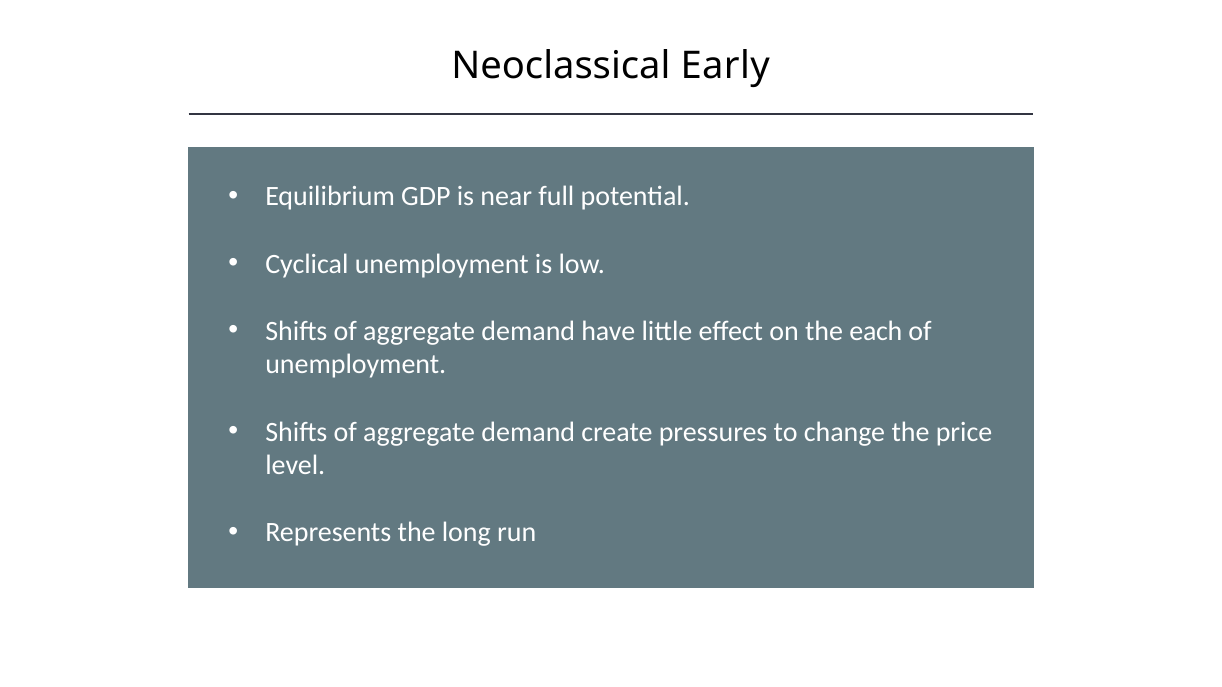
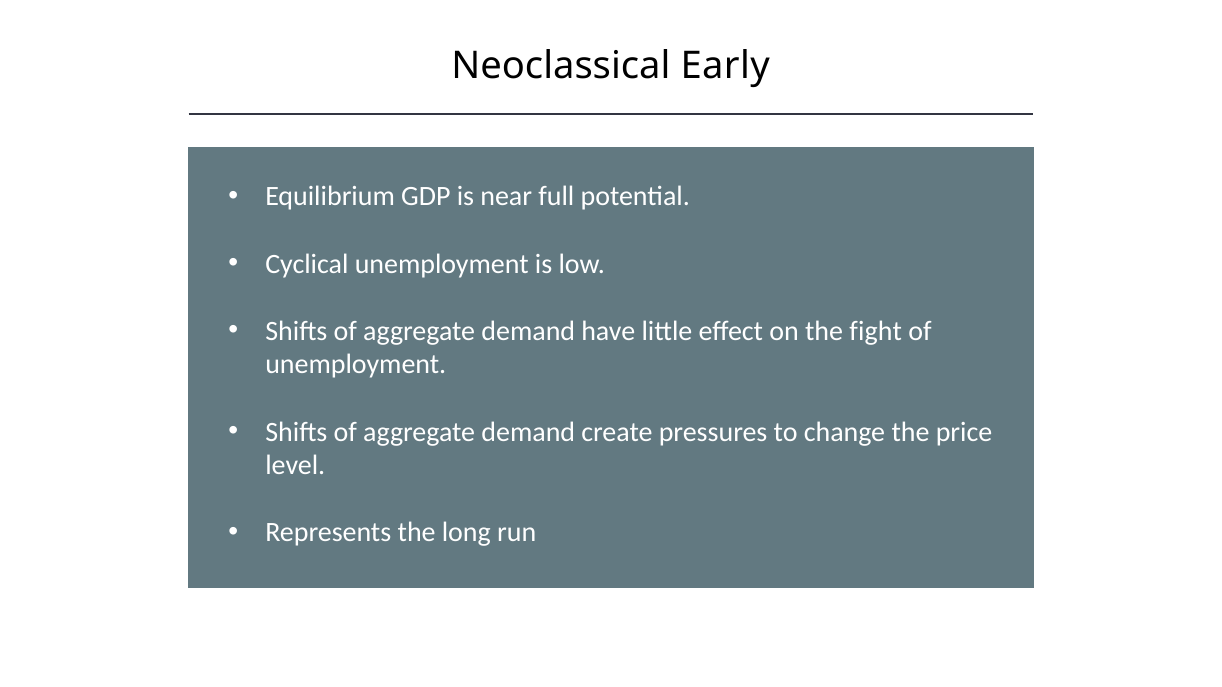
each: each -> fight (876, 331)
